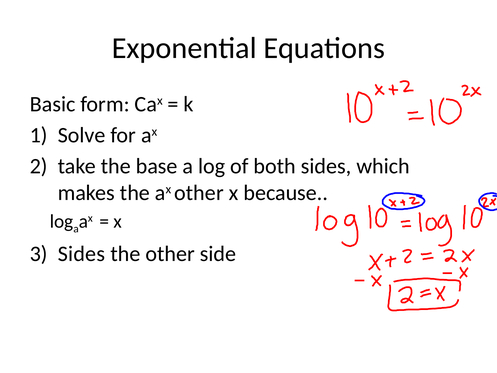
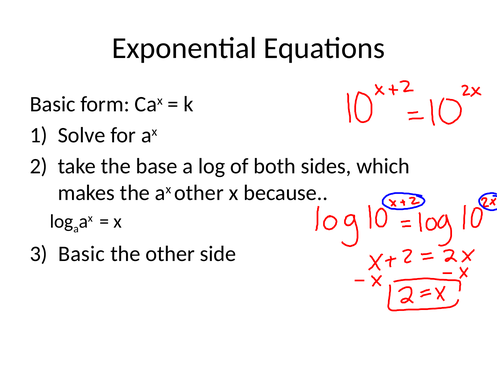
Sides: Sides -> Basic (81, 254)
